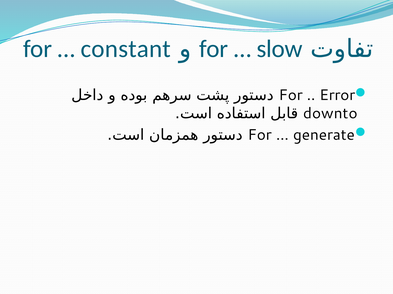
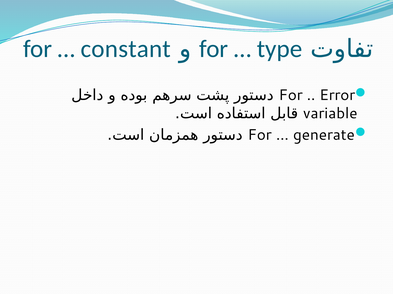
slow: slow -> type (280, 49)
downto: downto -> variable (330, 114)
